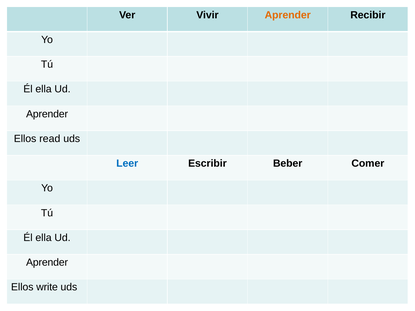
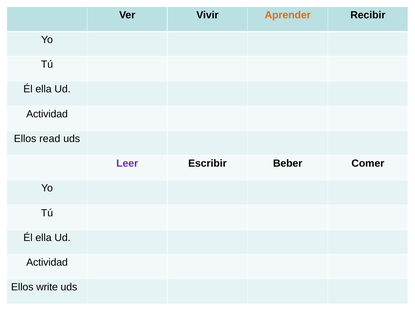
Aprender: Aprender -> Actividad (47, 114)
Leer colour: blue -> purple (127, 164)
Aprender: Aprender -> Actividad (47, 263)
